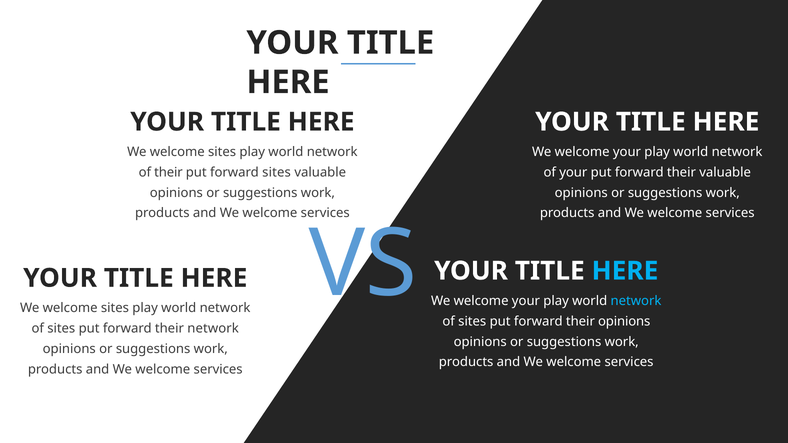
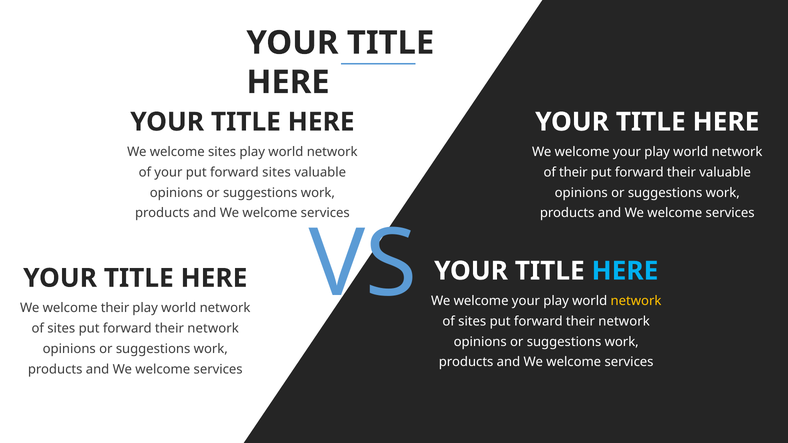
of their: their -> your (168, 172)
of your: your -> their (573, 172)
network colour: light blue -> yellow (636, 301)
sites: sites -> their (115, 308)
opinions: opinions -> network (624, 321)
